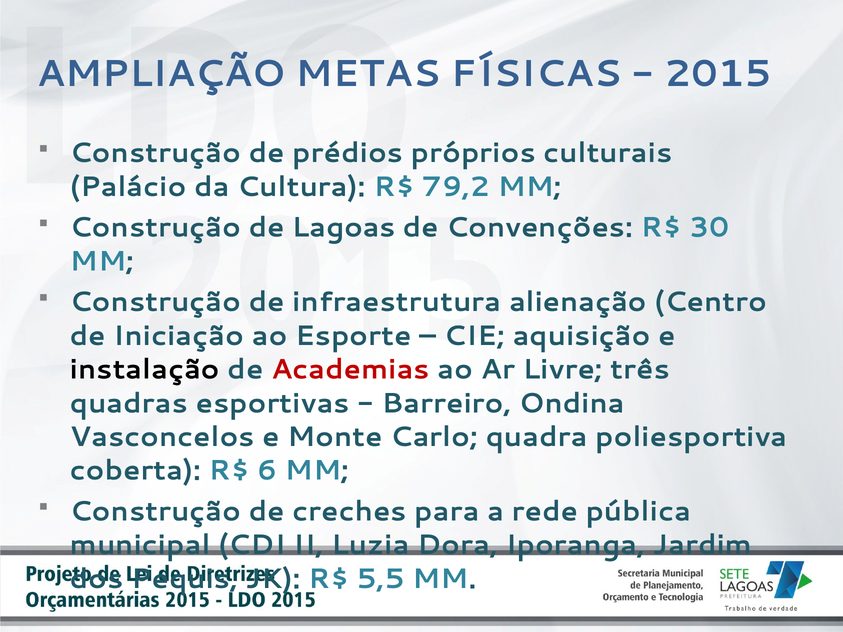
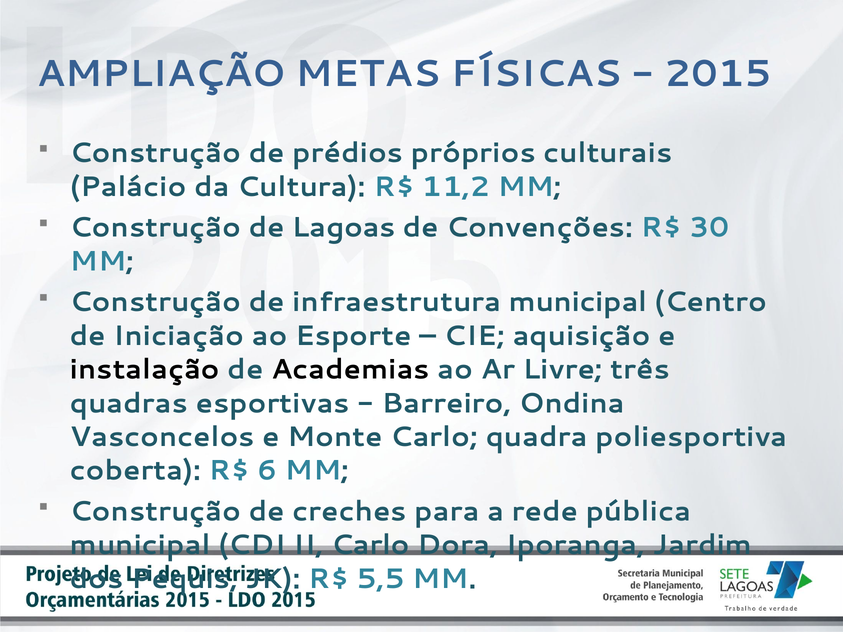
79,2: 79,2 -> 11,2 (456, 187)
infraestrutura alienação: alienação -> municipal (578, 302)
Academias colour: red -> black (350, 370)
II Luzia: Luzia -> Carlo (370, 545)
